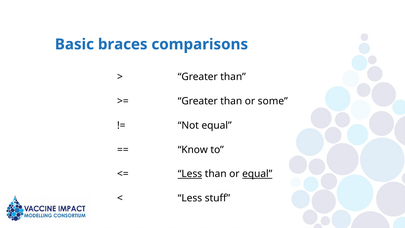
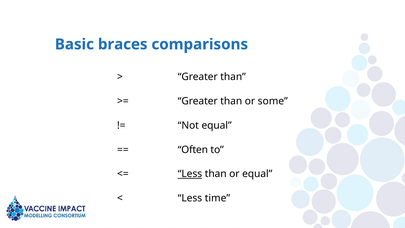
Know: Know -> Often (193, 150)
equal underline: present -> none (257, 174)
stuff: stuff -> time (217, 198)
